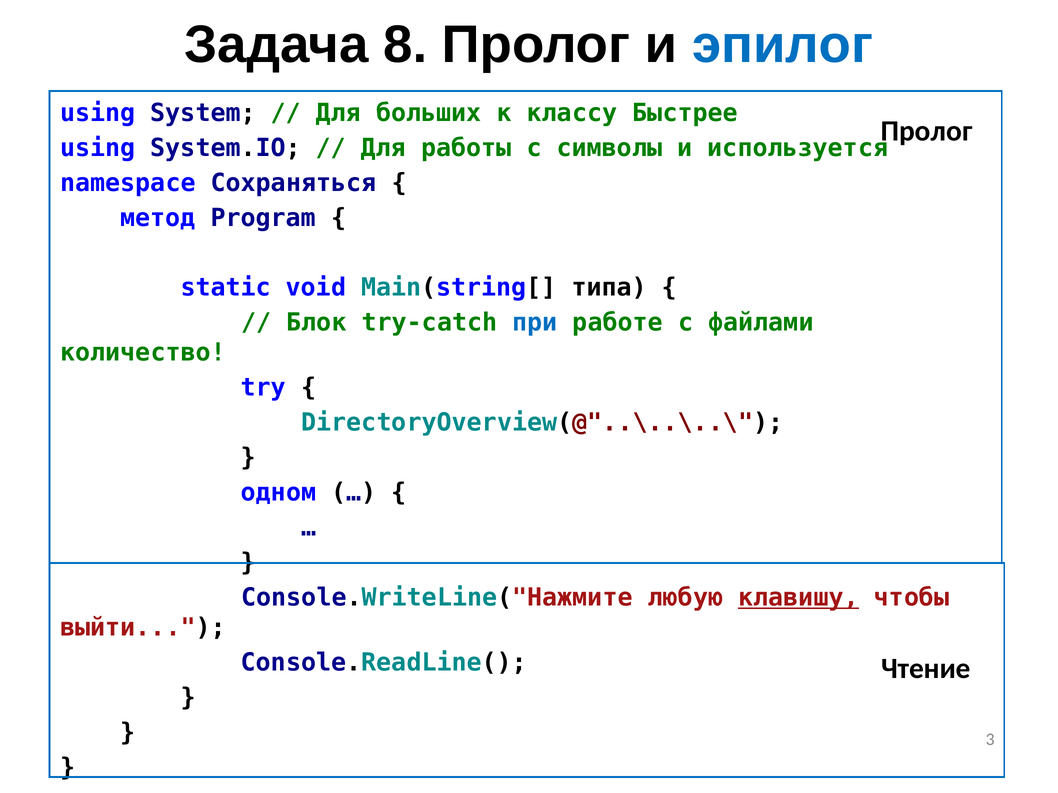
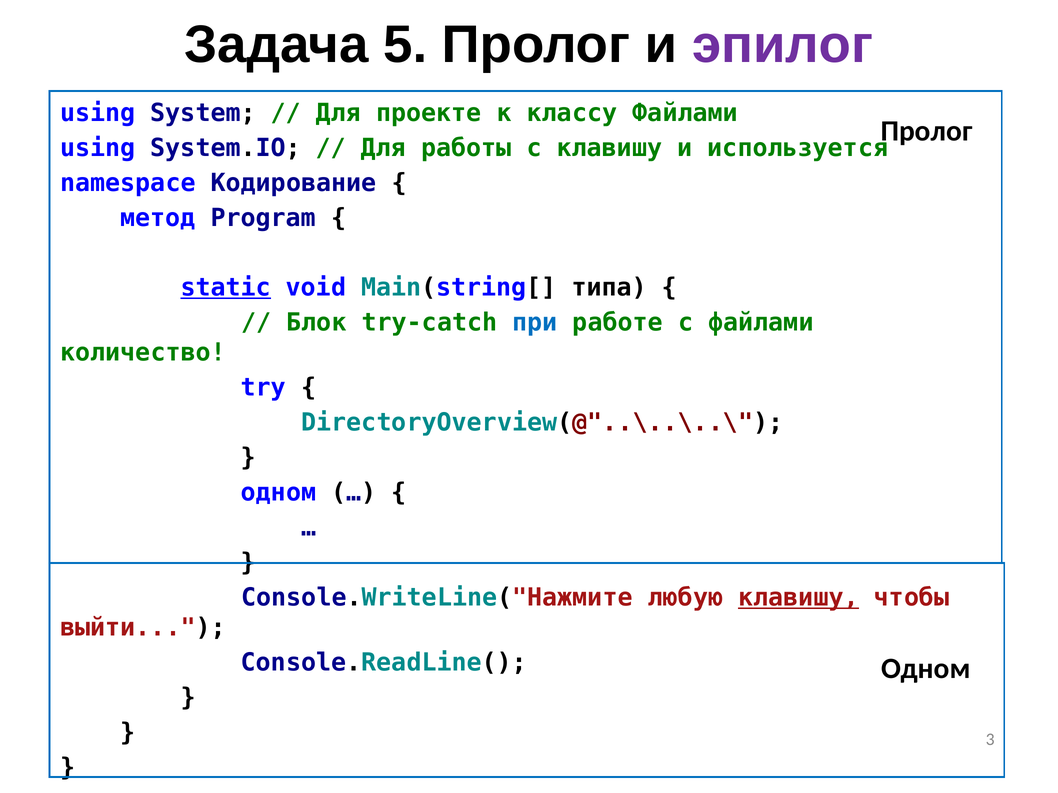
8: 8 -> 5 (405, 45)
эпилог colour: blue -> purple (783, 45)
больших: больших -> проекте (429, 113)
классу Быстрее: Быстрее -> Файлами (685, 113)
с символы: символы -> клавишу (609, 148)
Сохраняться: Сохраняться -> Кодирование (294, 183)
static underline: none -> present (226, 288)
Чтение: Чтение -> Одном (926, 669)
